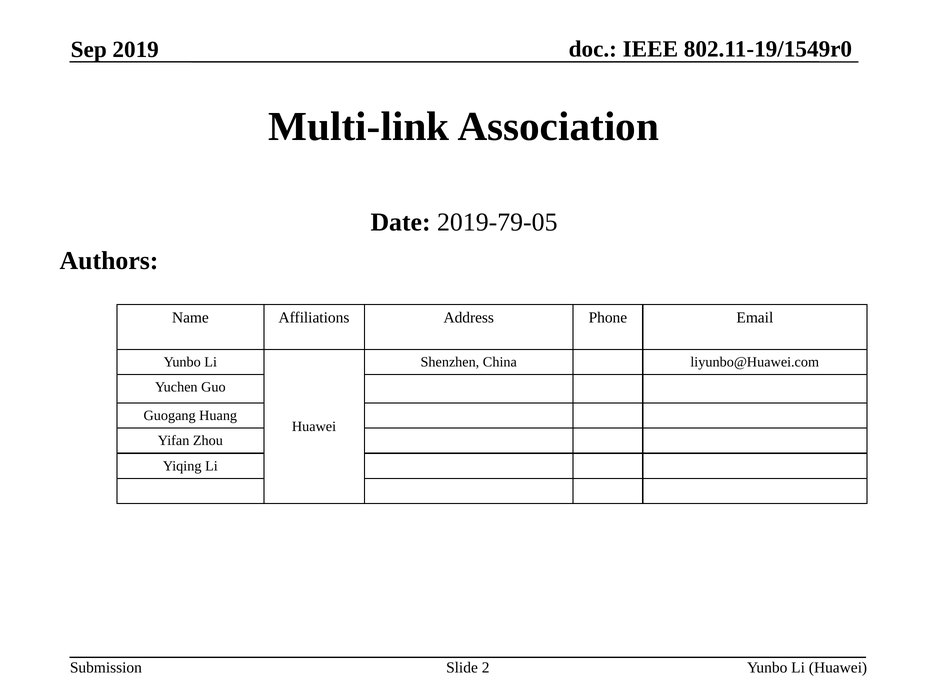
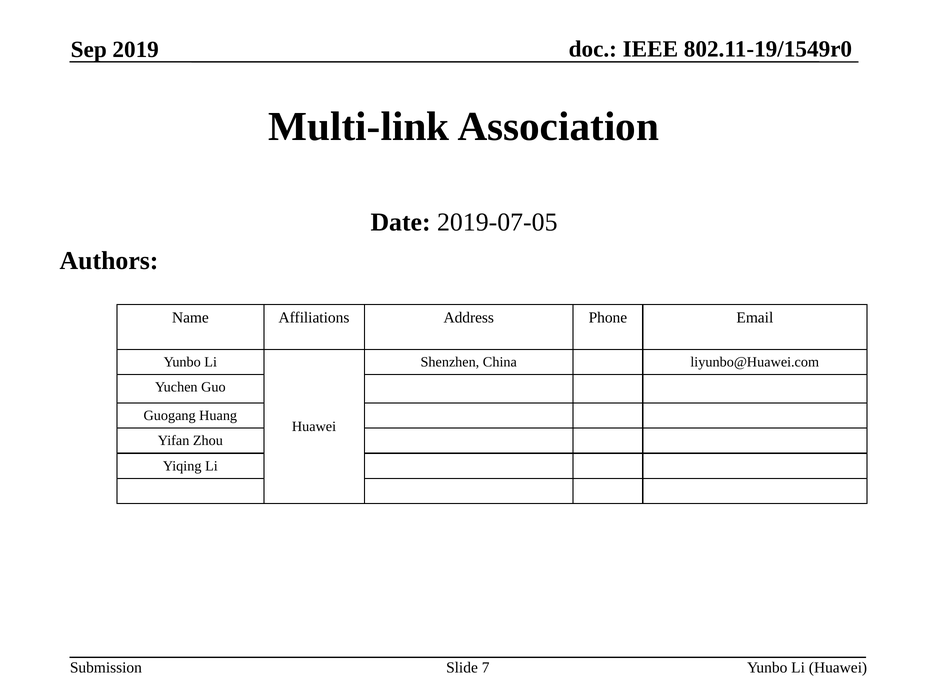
2019-79-05: 2019-79-05 -> 2019-07-05 (497, 222)
2: 2 -> 7 (486, 668)
